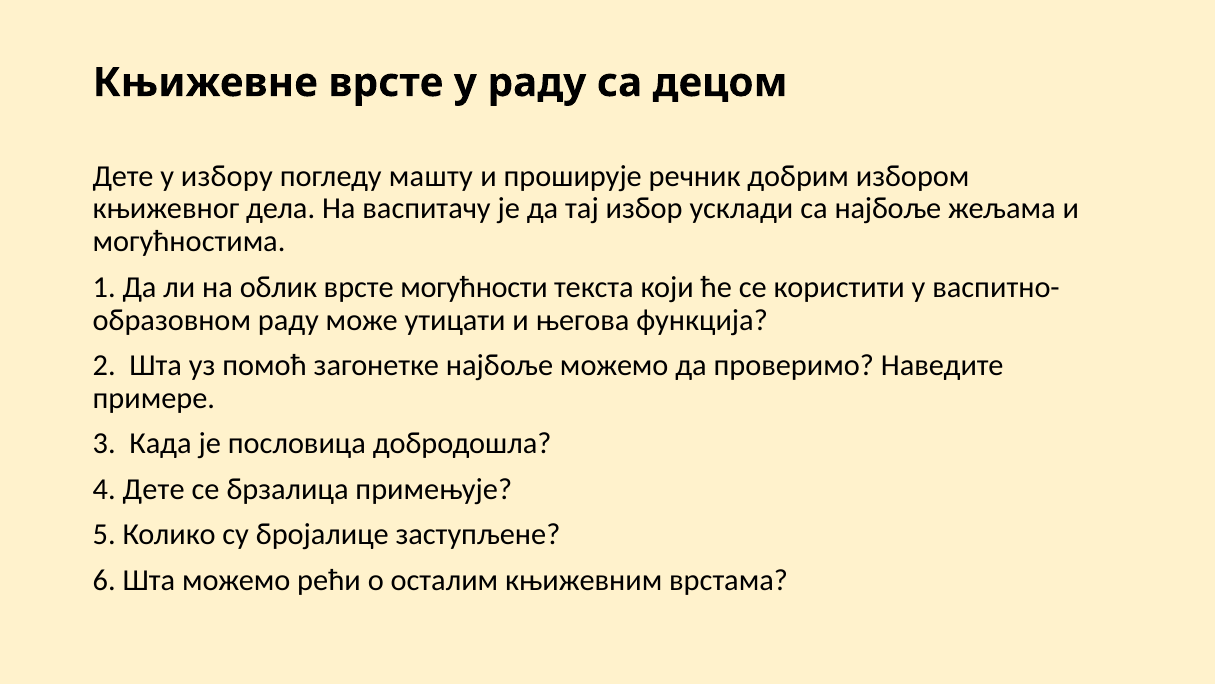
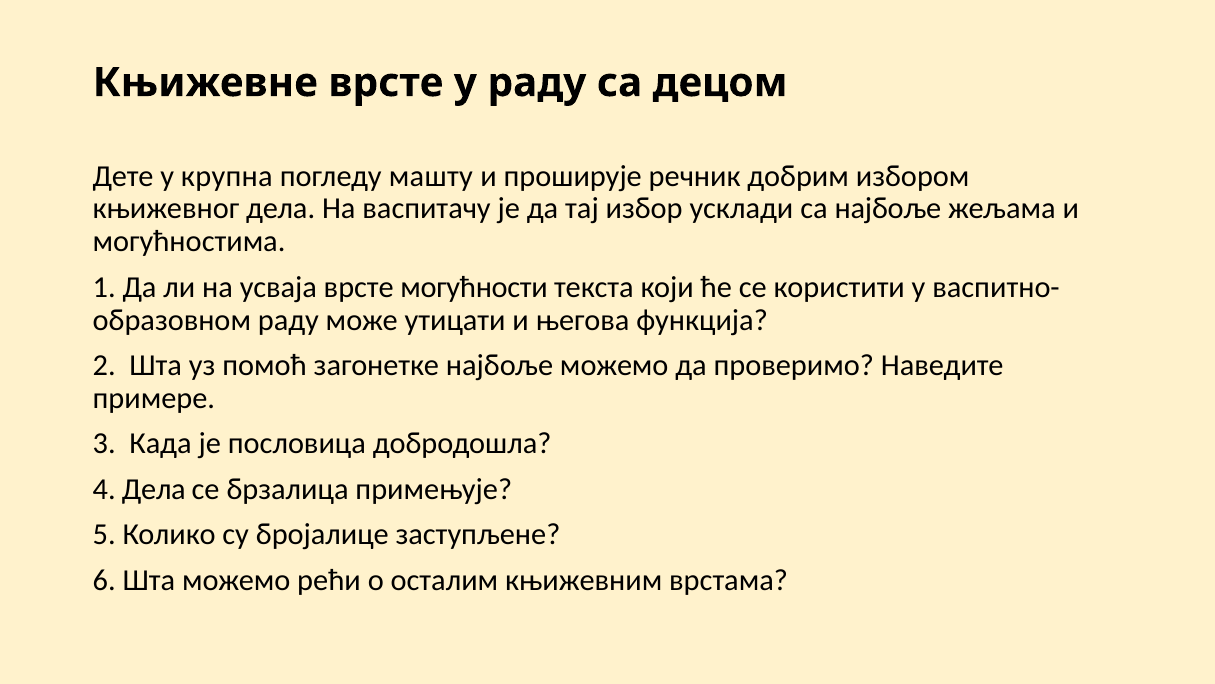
избору: избору -> крупна (227, 176)
облик: облик -> усваја (278, 287)
4 Дете: Дете -> Дела (154, 489)
